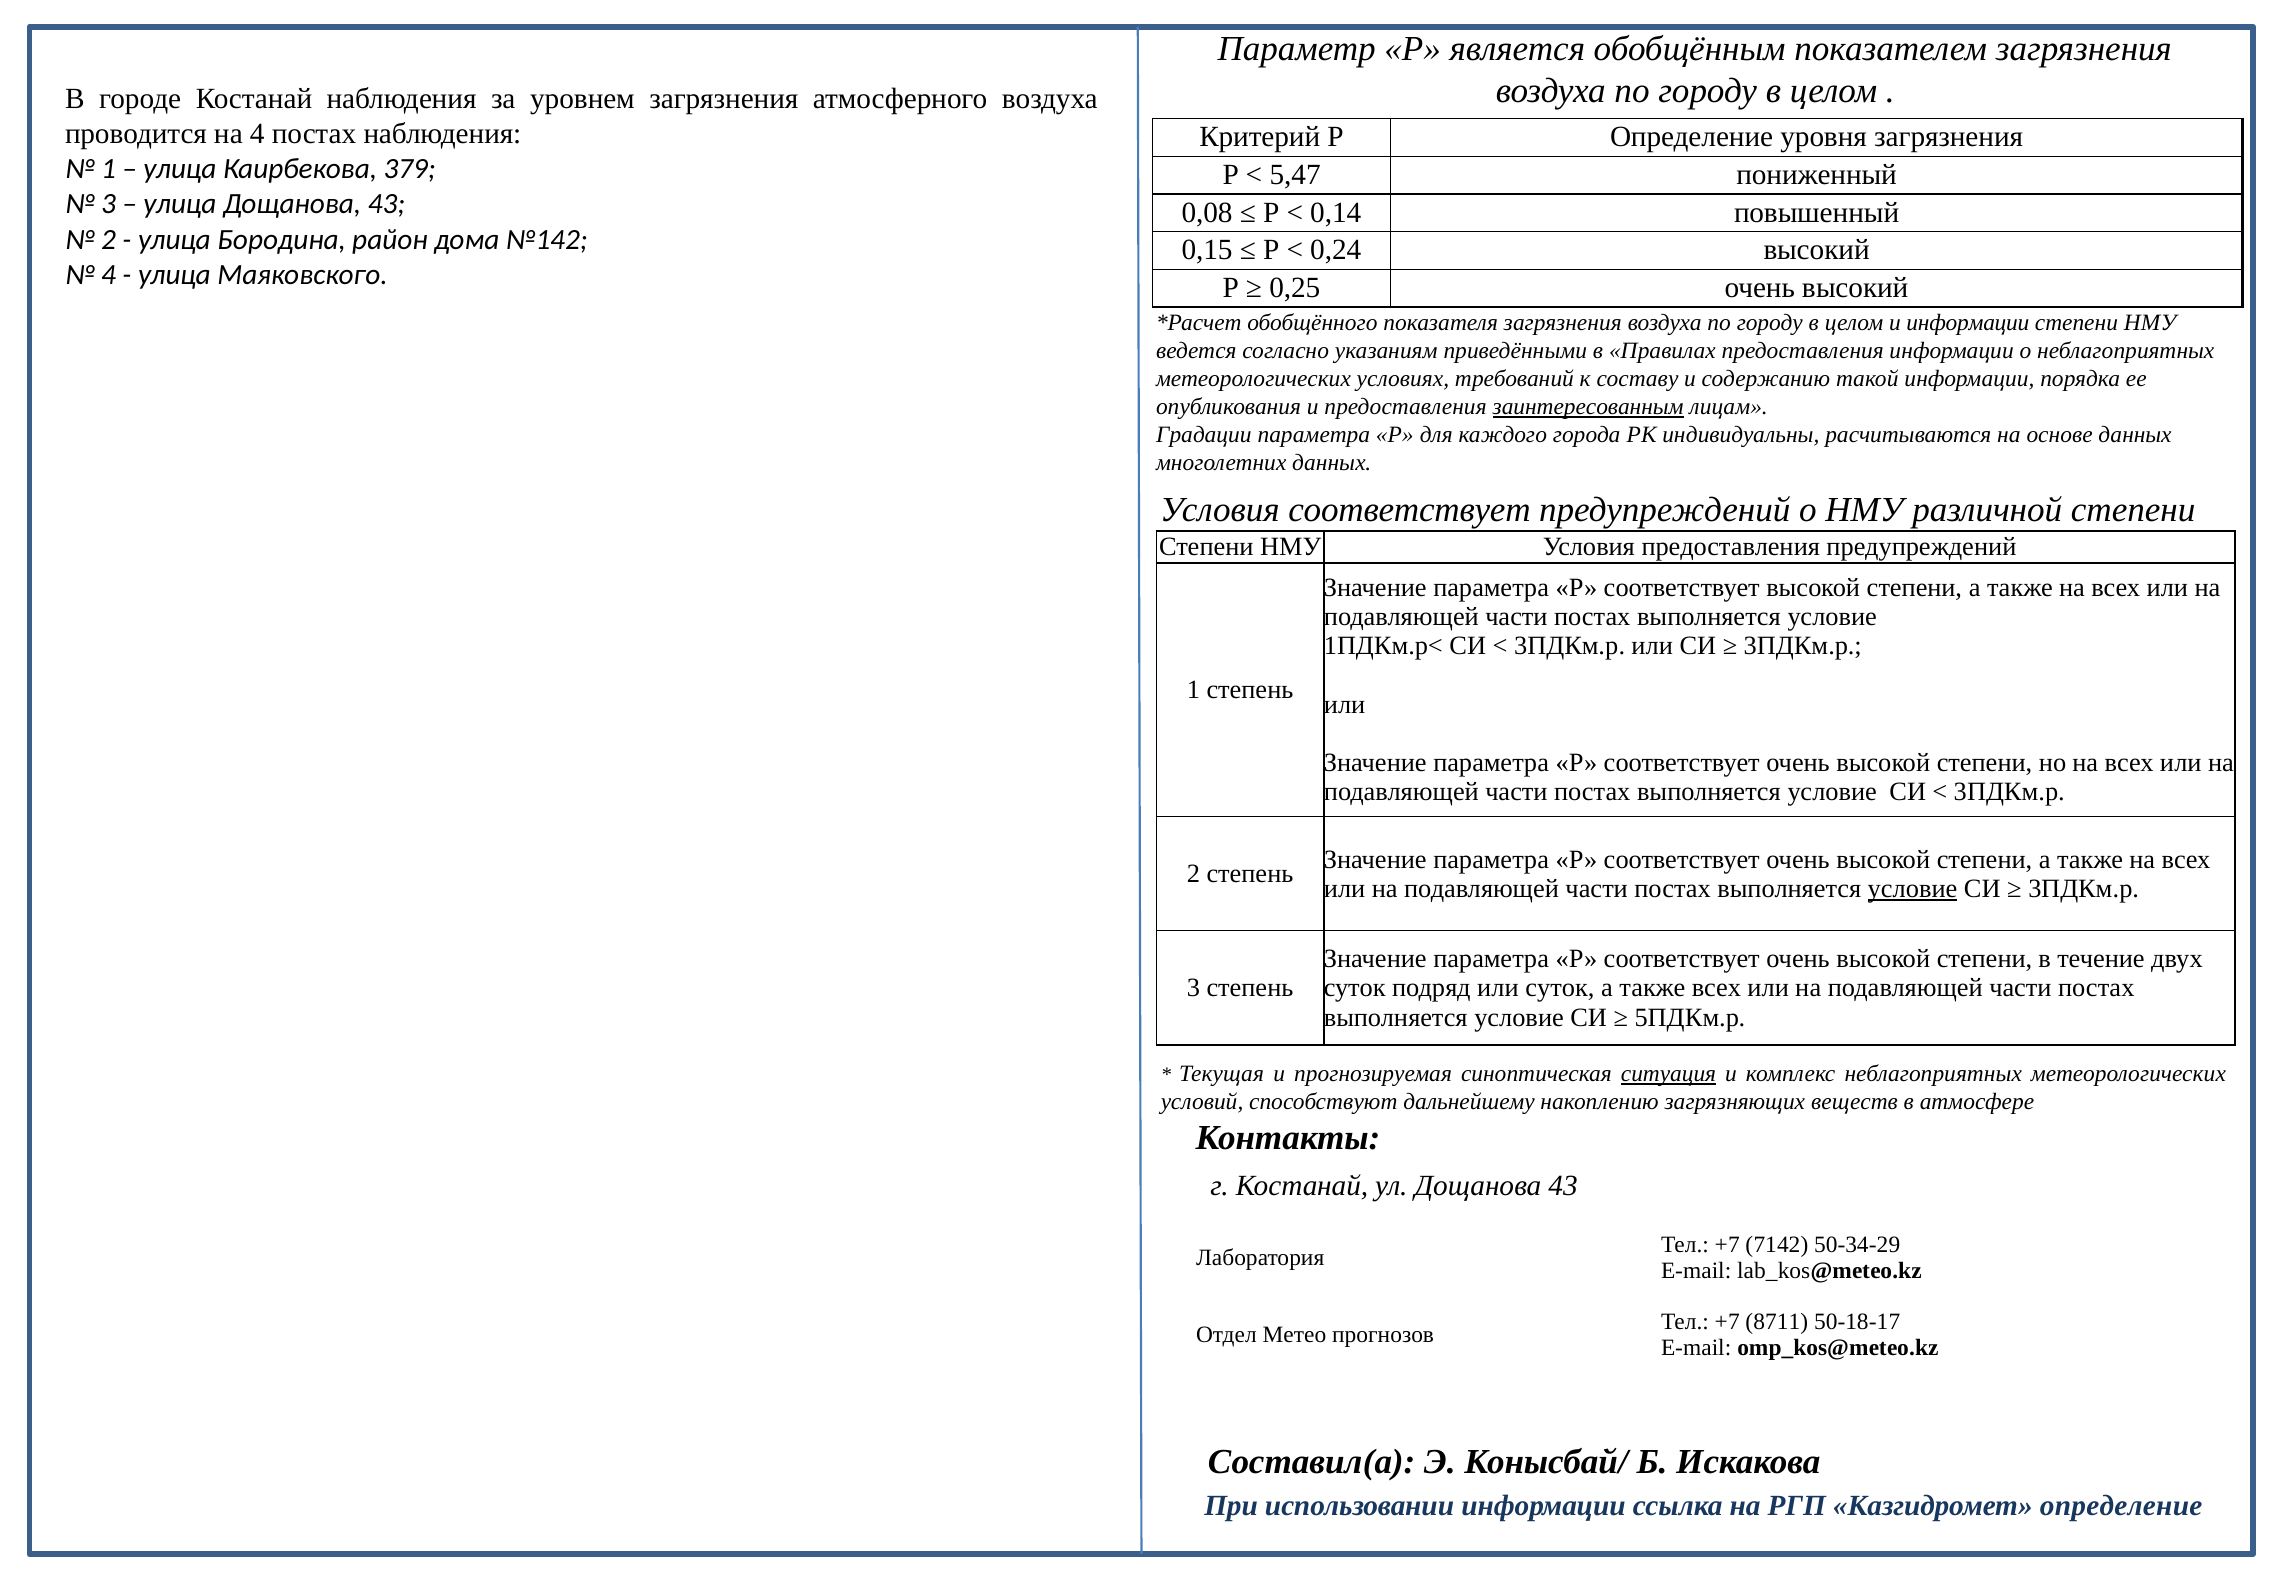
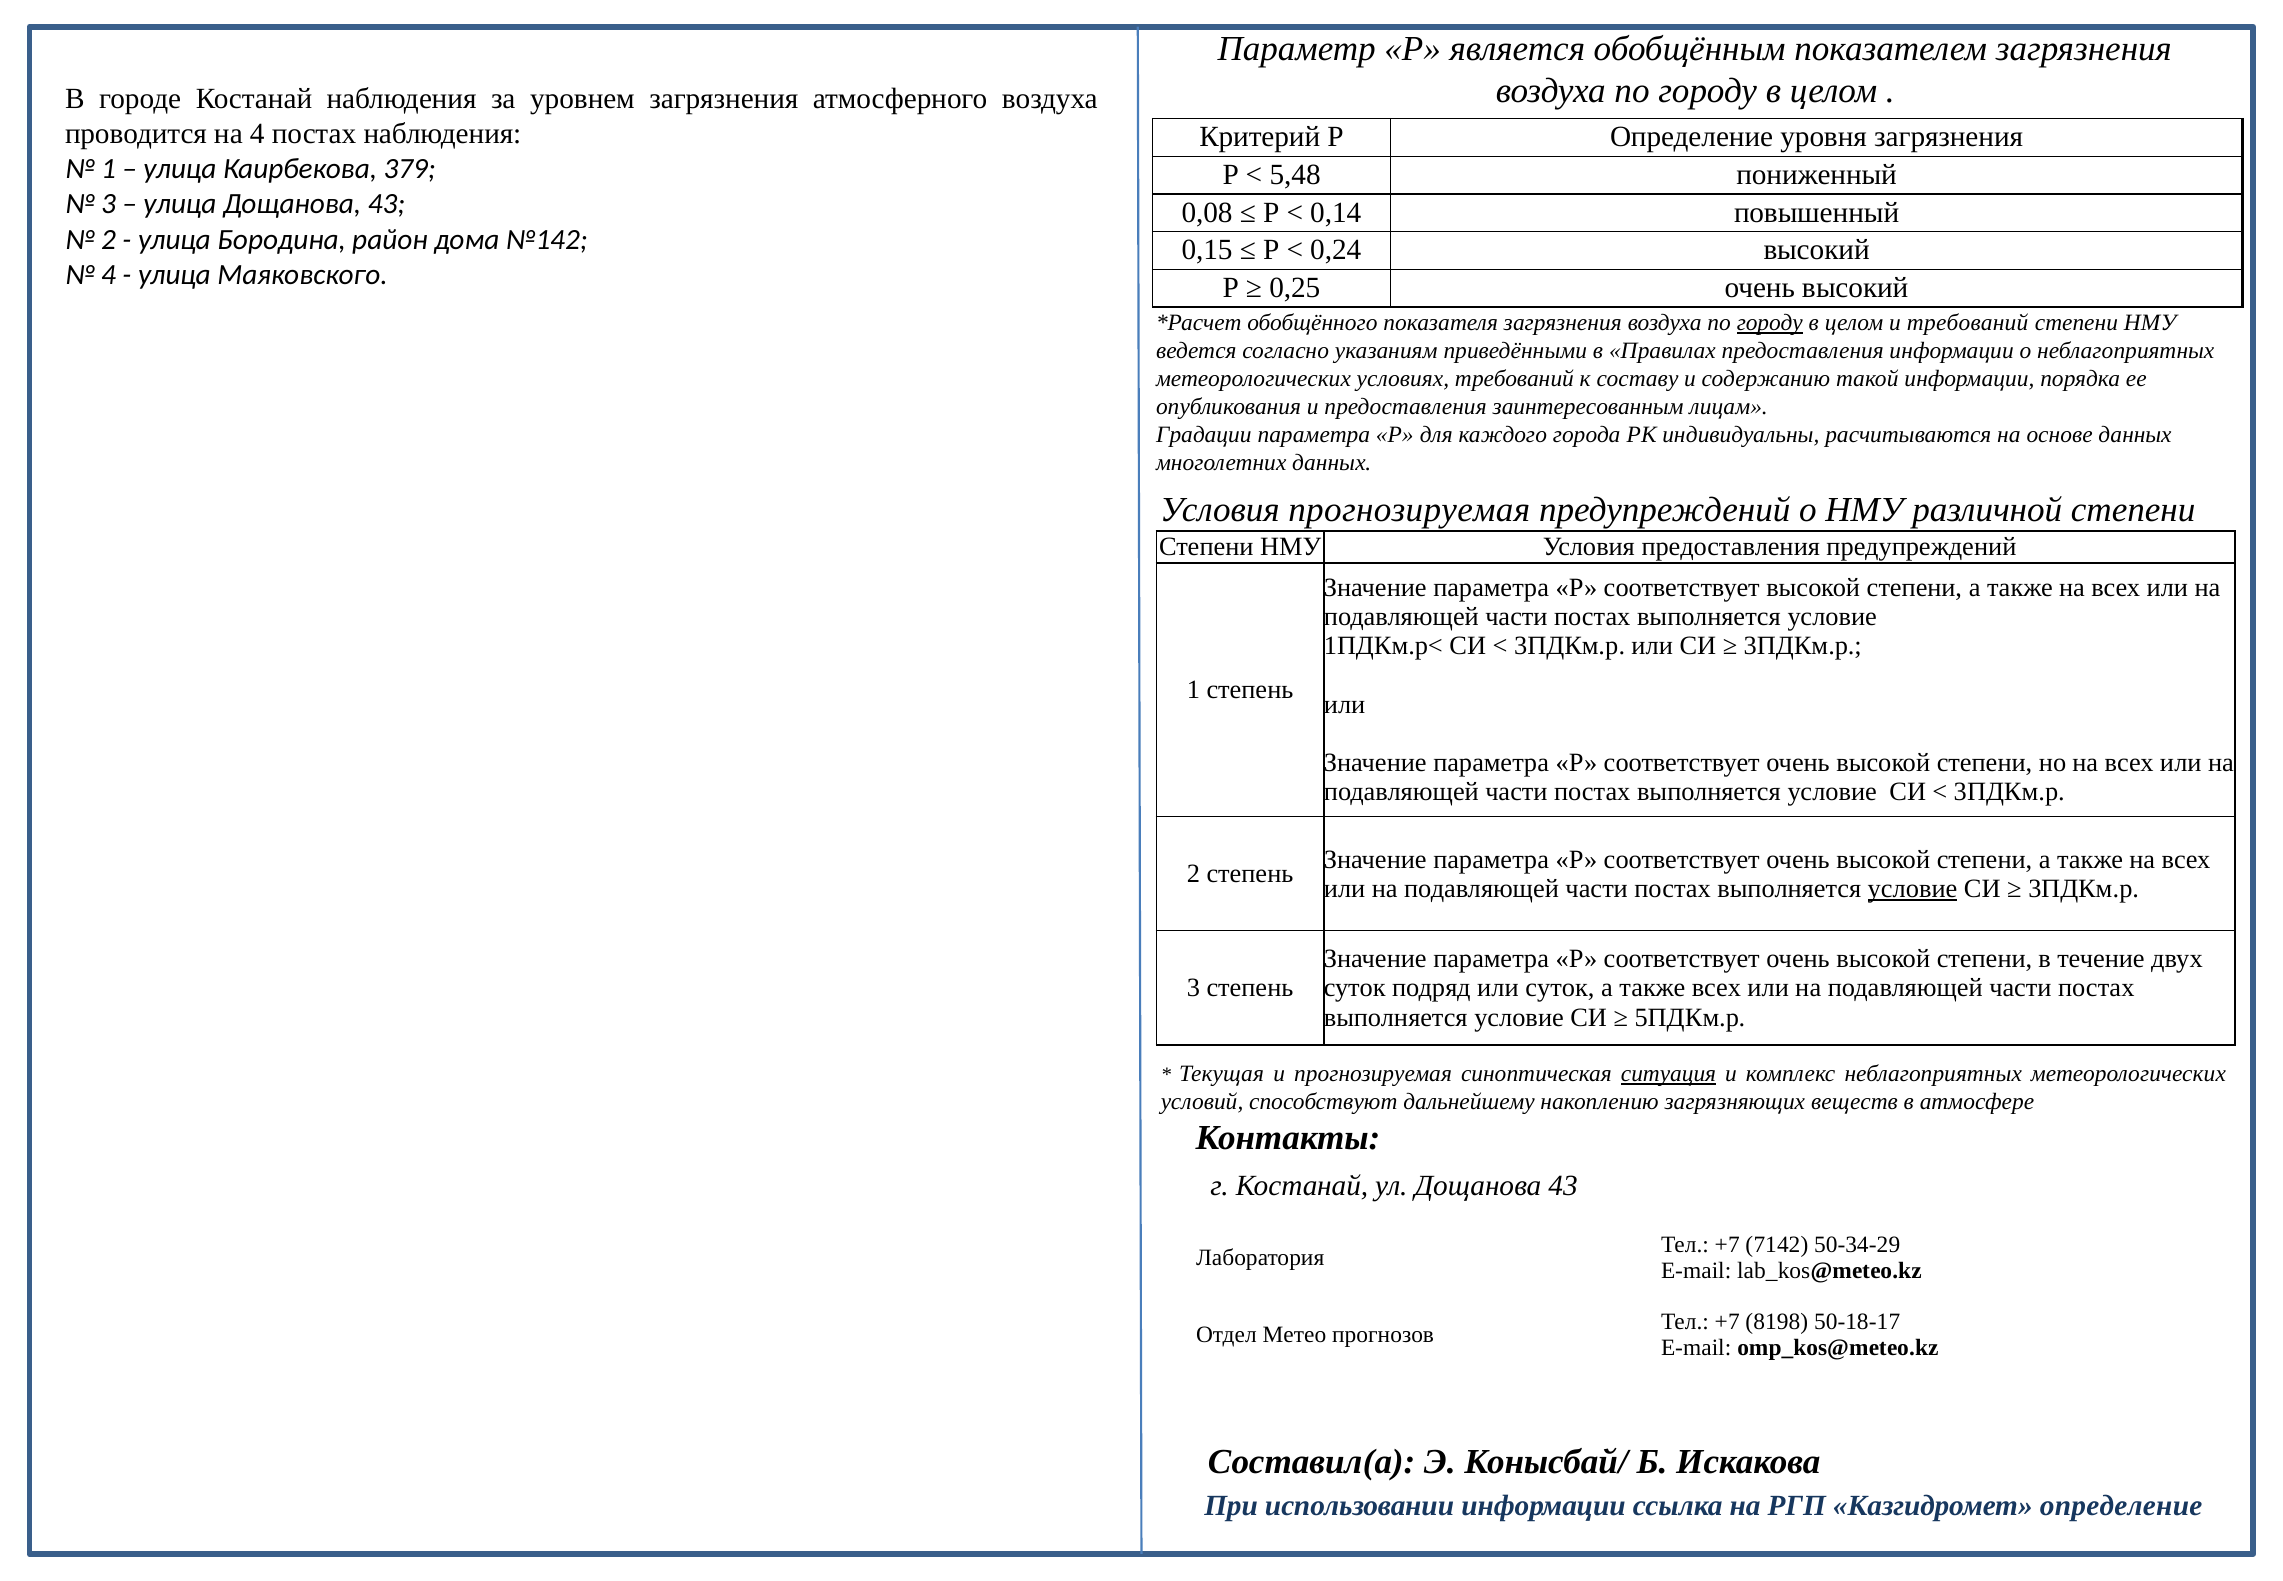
5,47: 5,47 -> 5,48 (1295, 175)
городу underline: none -> present (1770, 323)
и информации: информации -> требований (1968, 323)
заинтересованным underline: present -> none (1588, 407)
Условия соответствует: соответствует -> прогнозируемая (1409, 510)
8711: 8711 -> 8198 (1777, 1322)
